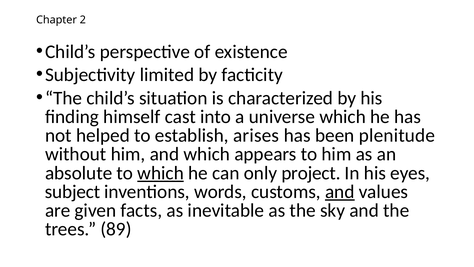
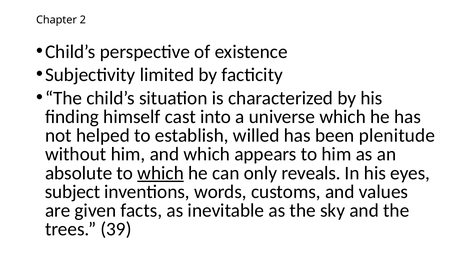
arises: arises -> willed (256, 135)
project: project -> reveals (311, 173)
and underline: present -> none (340, 191)
89: 89 -> 39 (116, 229)
